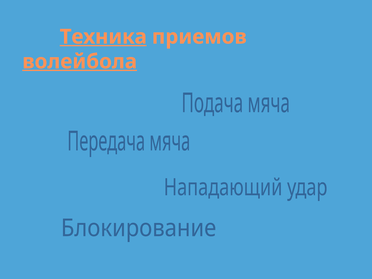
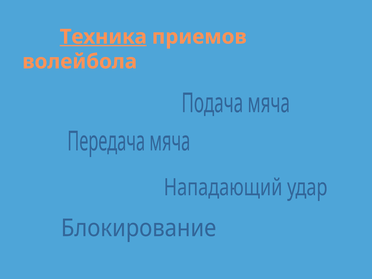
волейбола underline: present -> none (80, 62)
